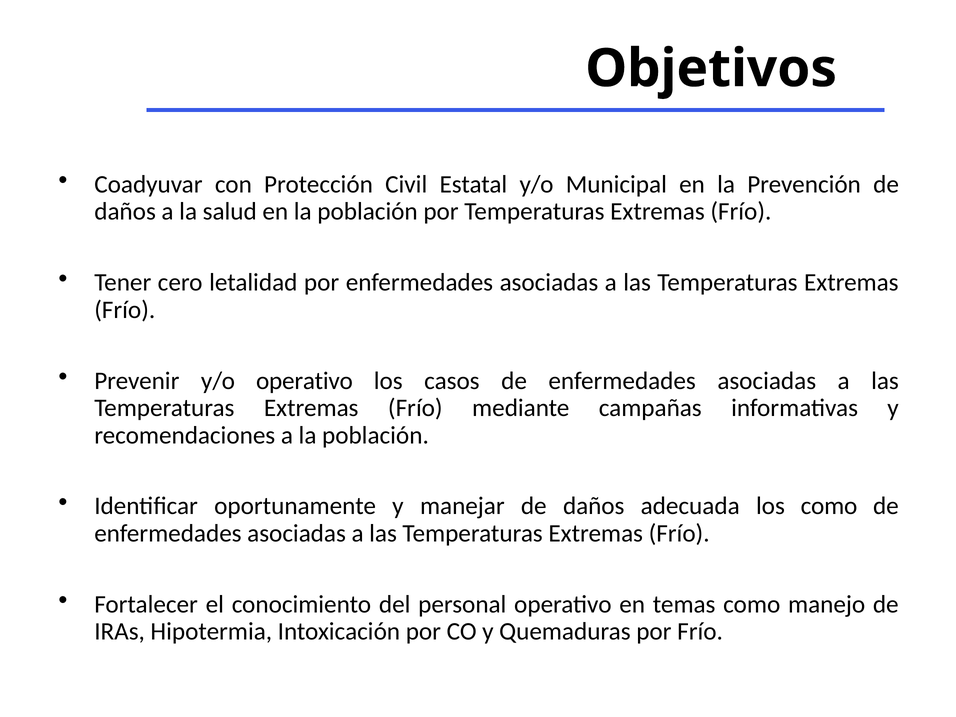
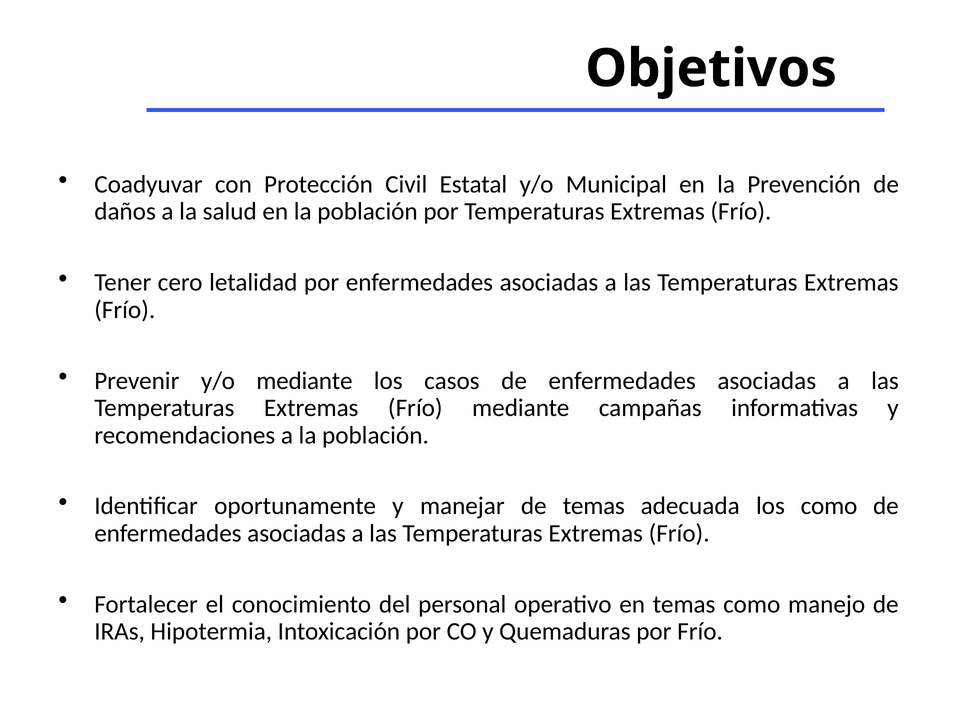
y/o operativo: operativo -> mediante (304, 381)
manejar de daños: daños -> temas (594, 506)
